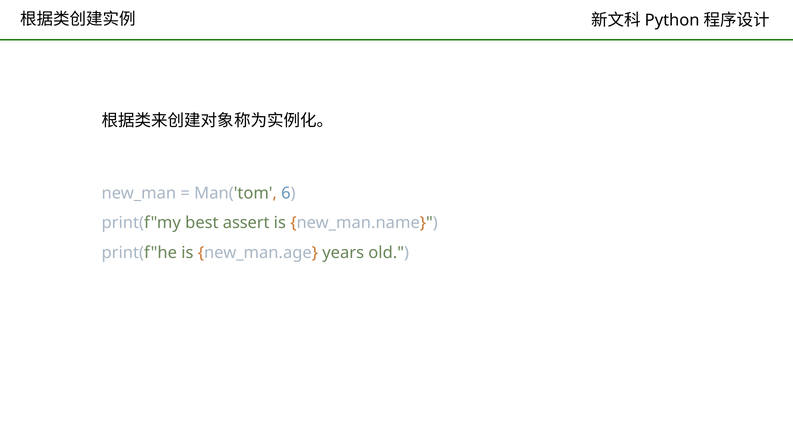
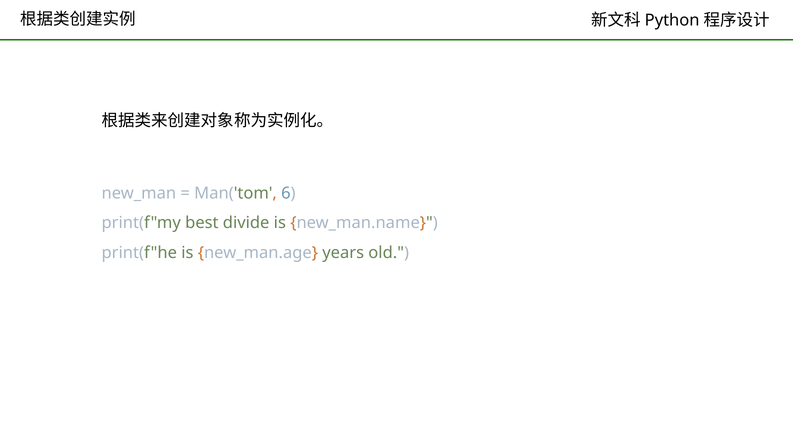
assert: assert -> divide (246, 223)
